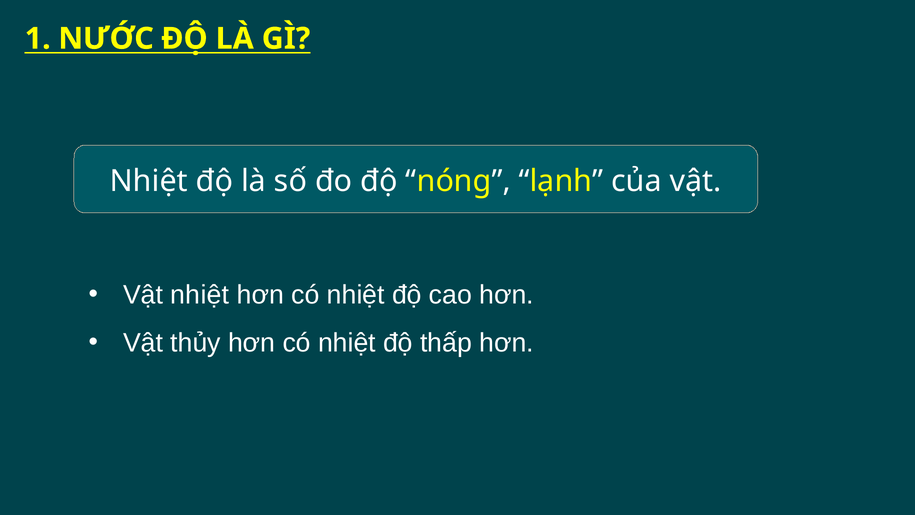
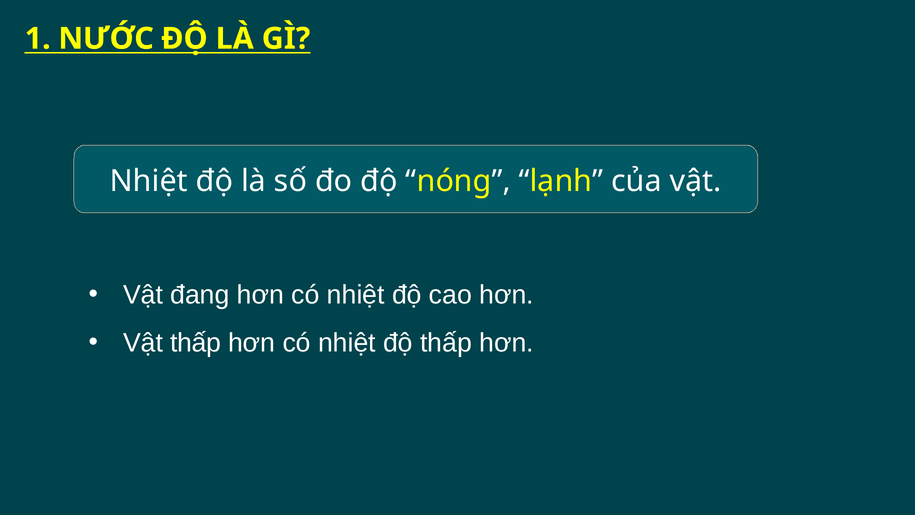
Vật nhiệt: nhiệt -> đang (200, 295)
Vật thủy: thủy -> thấp (196, 343)
